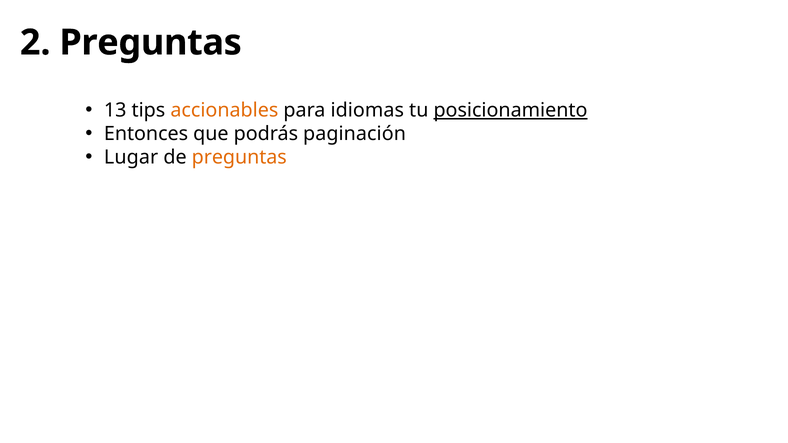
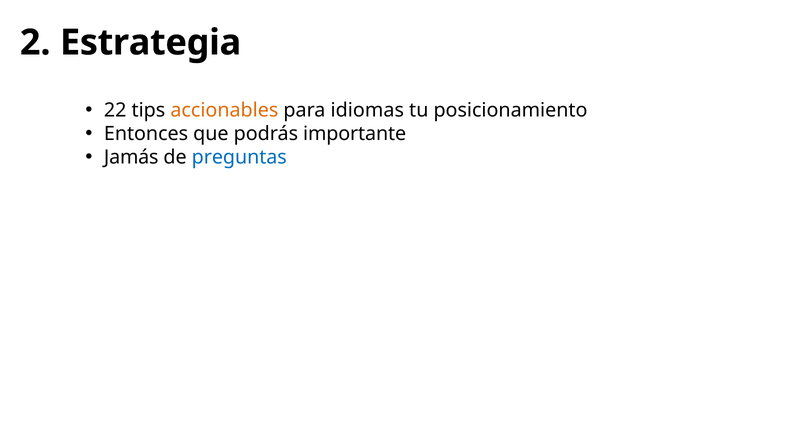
2 Preguntas: Preguntas -> Estrategia (151, 43)
13: 13 -> 22 (115, 110)
posicionamiento underline: present -> none (510, 110)
paginación: paginación -> importante (355, 134)
Lugar: Lugar -> Jamás (131, 158)
preguntas colour: orange -> blue (239, 158)
